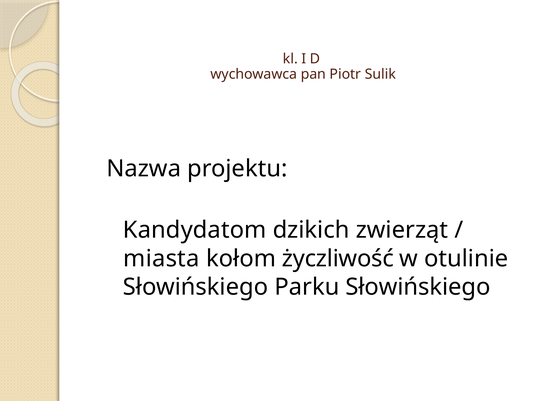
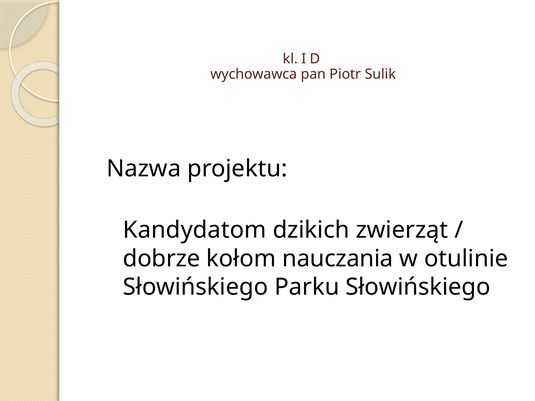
miasta: miasta -> dobrze (162, 259)
życzliwość: życzliwość -> nauczania (338, 259)
